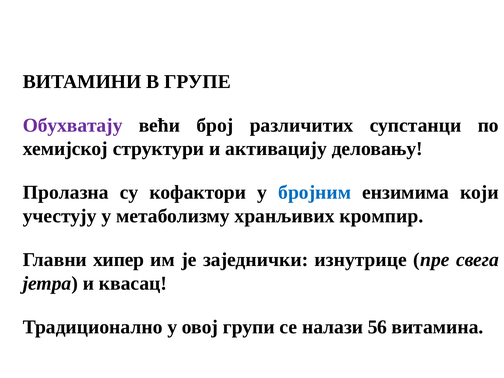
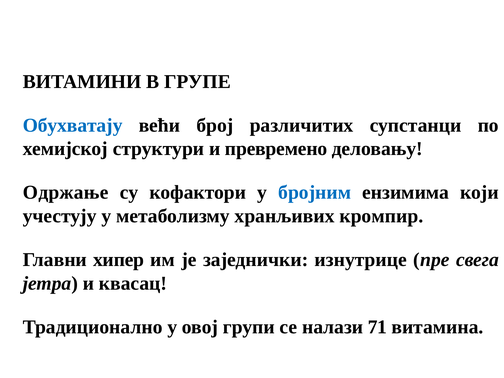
Обухватају colour: purple -> blue (73, 125)
активацију: активацију -> превремено (276, 149)
Пролазна: Пролазна -> Одржање (66, 192)
56: 56 -> 71 (377, 327)
